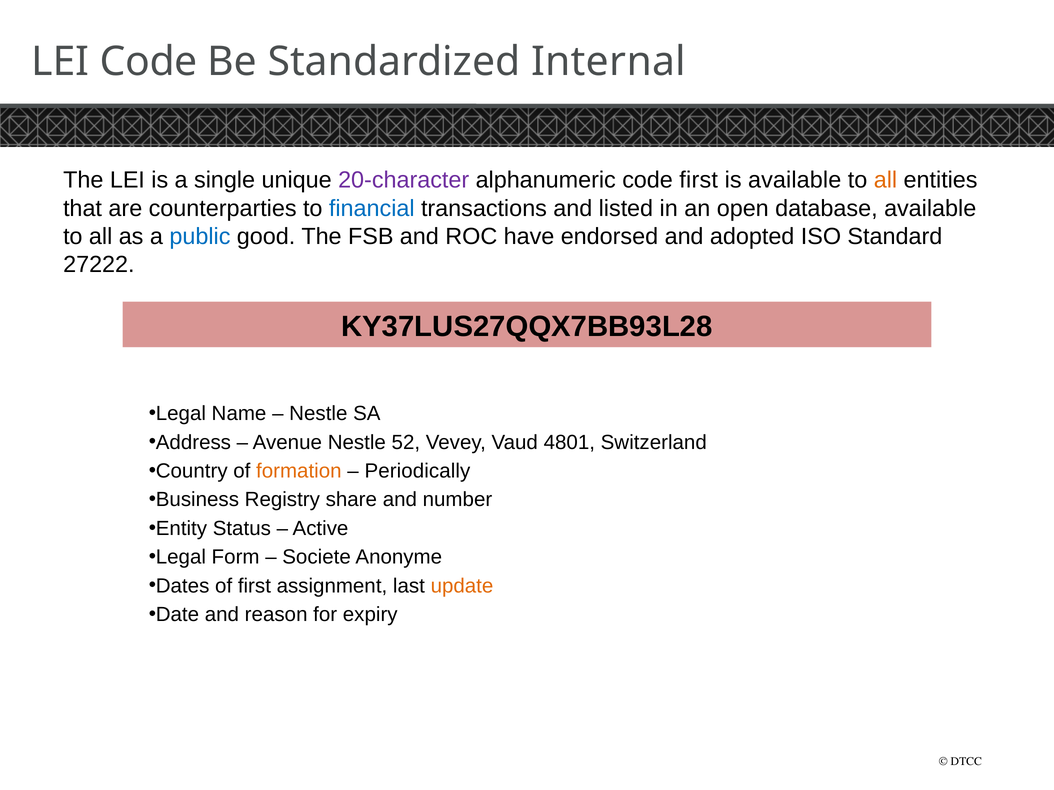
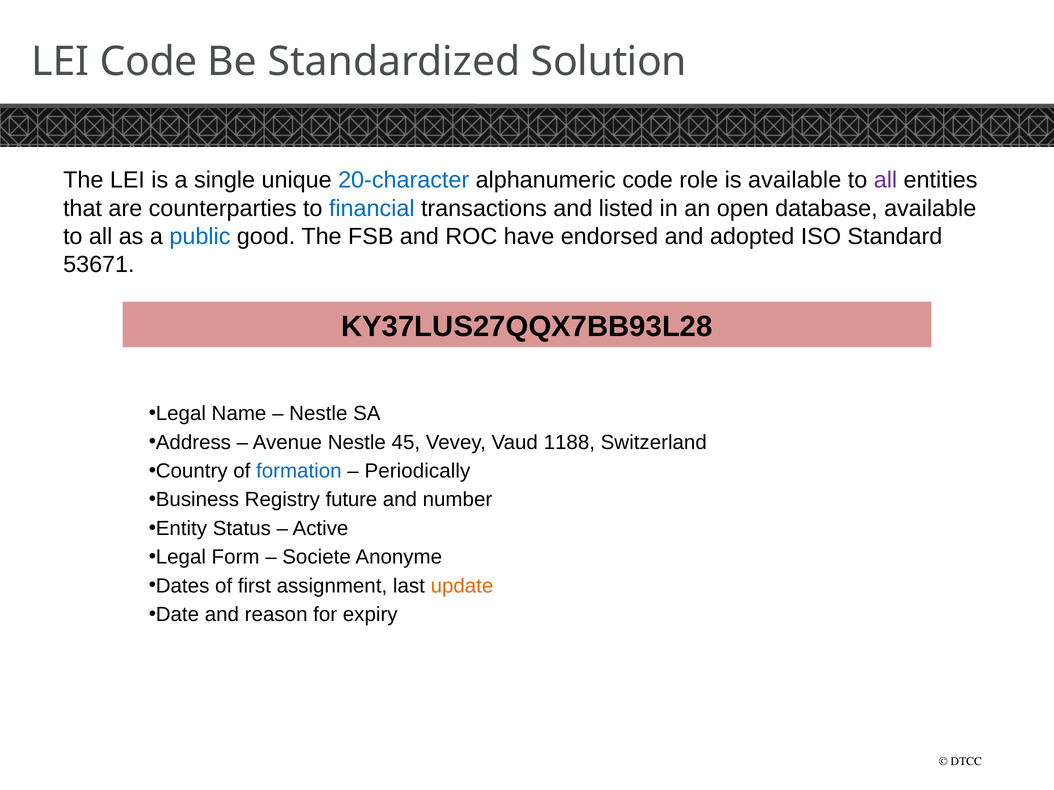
Internal: Internal -> Solution (609, 62)
20-character colour: purple -> blue (404, 180)
code first: first -> role (699, 180)
all colour: orange -> purple (885, 180)
27222: 27222 -> 53671 (99, 265)
52: 52 -> 45 (406, 443)
4801: 4801 -> 1188 (569, 443)
formation colour: orange -> blue (299, 471)
share: share -> future (351, 500)
